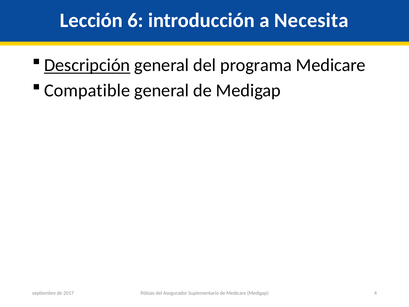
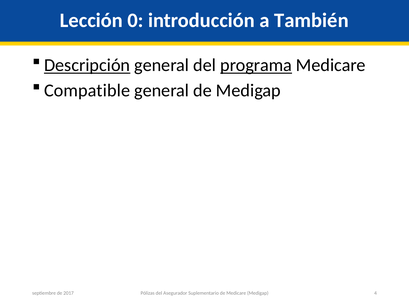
6: 6 -> 0 (135, 21)
Necesita: Necesita -> También (311, 21)
programa underline: none -> present (256, 65)
